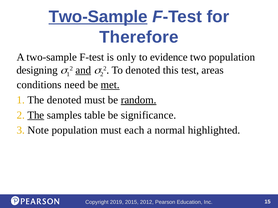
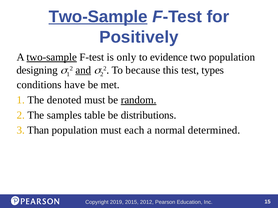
Therefore: Therefore -> Positively (139, 37)
two-sample underline: none -> present (52, 57)
To denoted: denoted -> because (143, 70)
areas: areas -> types (213, 70)
need: need -> have (75, 85)
met underline: present -> none (110, 85)
The underline: present -> none (36, 115)
significance: significance -> distributions (149, 115)
Note: Note -> Than (38, 130)
highlighted: highlighted -> determined (214, 130)
